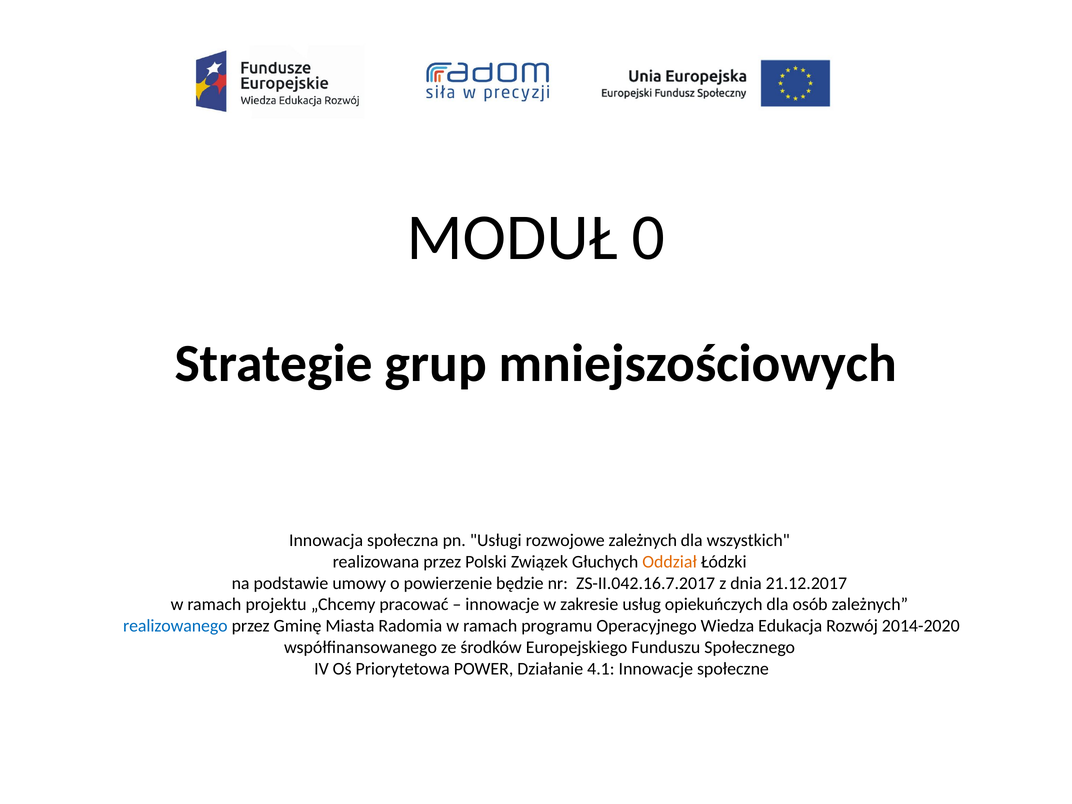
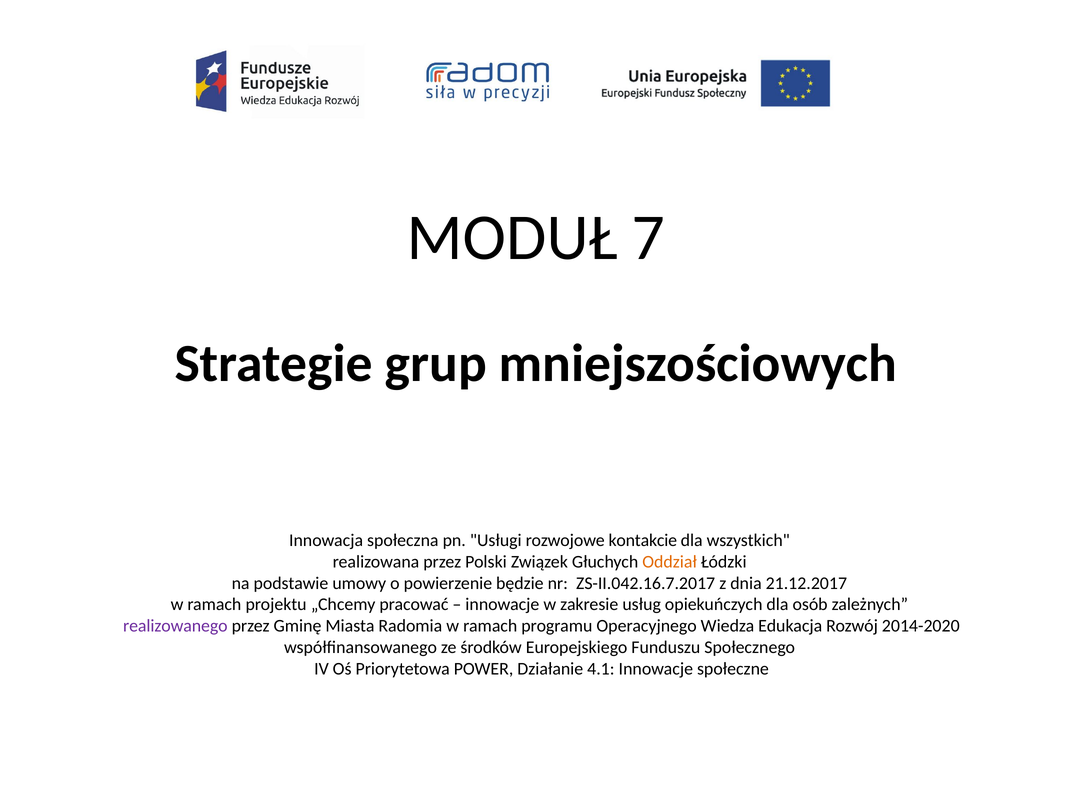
0: 0 -> 7 (648, 238)
rozwojowe zależnych: zależnych -> kontakcie (643, 540)
realizowanego colour: blue -> purple (175, 626)
